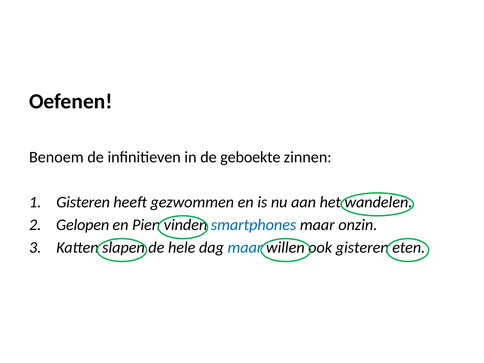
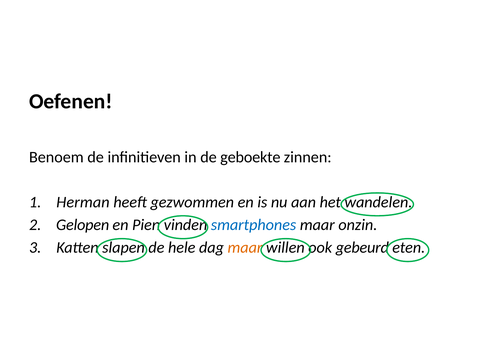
Gisteren: Gisteren -> Herman (83, 202)
maar colour: blue -> orange (245, 247)
ook gisteren: gisteren -> gebeurd (362, 247)
